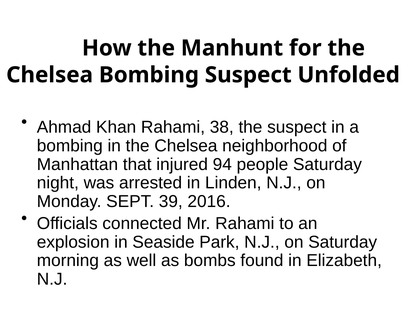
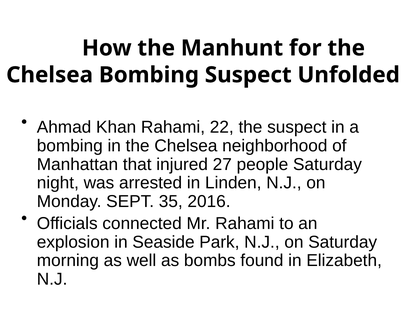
38: 38 -> 22 (222, 127)
94: 94 -> 27 (222, 164)
39: 39 -> 35 (171, 201)
